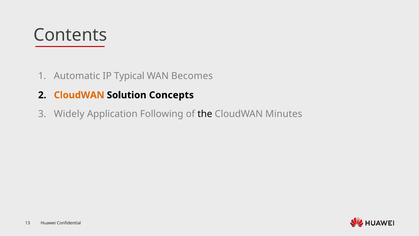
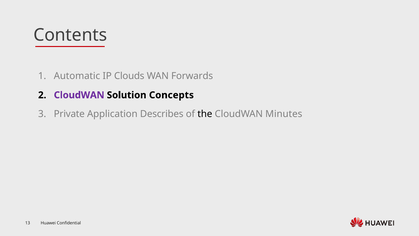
Typical: Typical -> Clouds (129, 76)
Becomes: Becomes -> Forwards (192, 76)
CloudWAN colour: orange -> purple (79, 95)
Widely: Widely -> Private (69, 114)
Following: Following -> Describes (162, 114)
